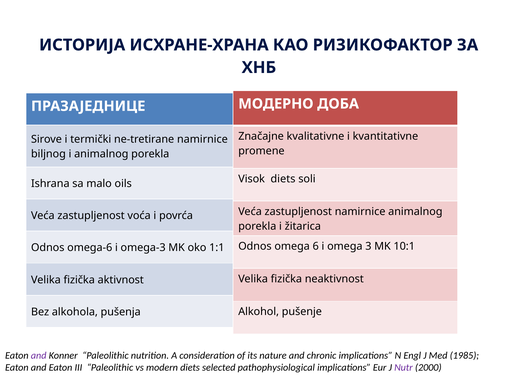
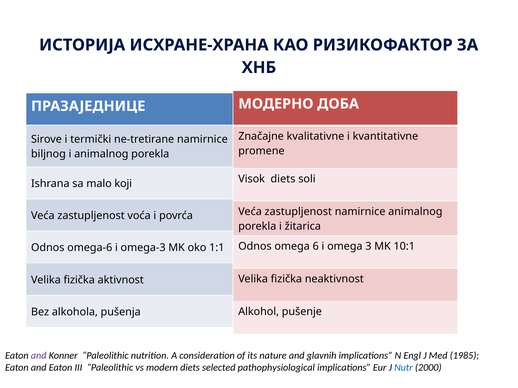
oils: oils -> koji (123, 184)
chronic: chronic -> glavnih (322, 356)
Nutr colour: purple -> blue (403, 368)
